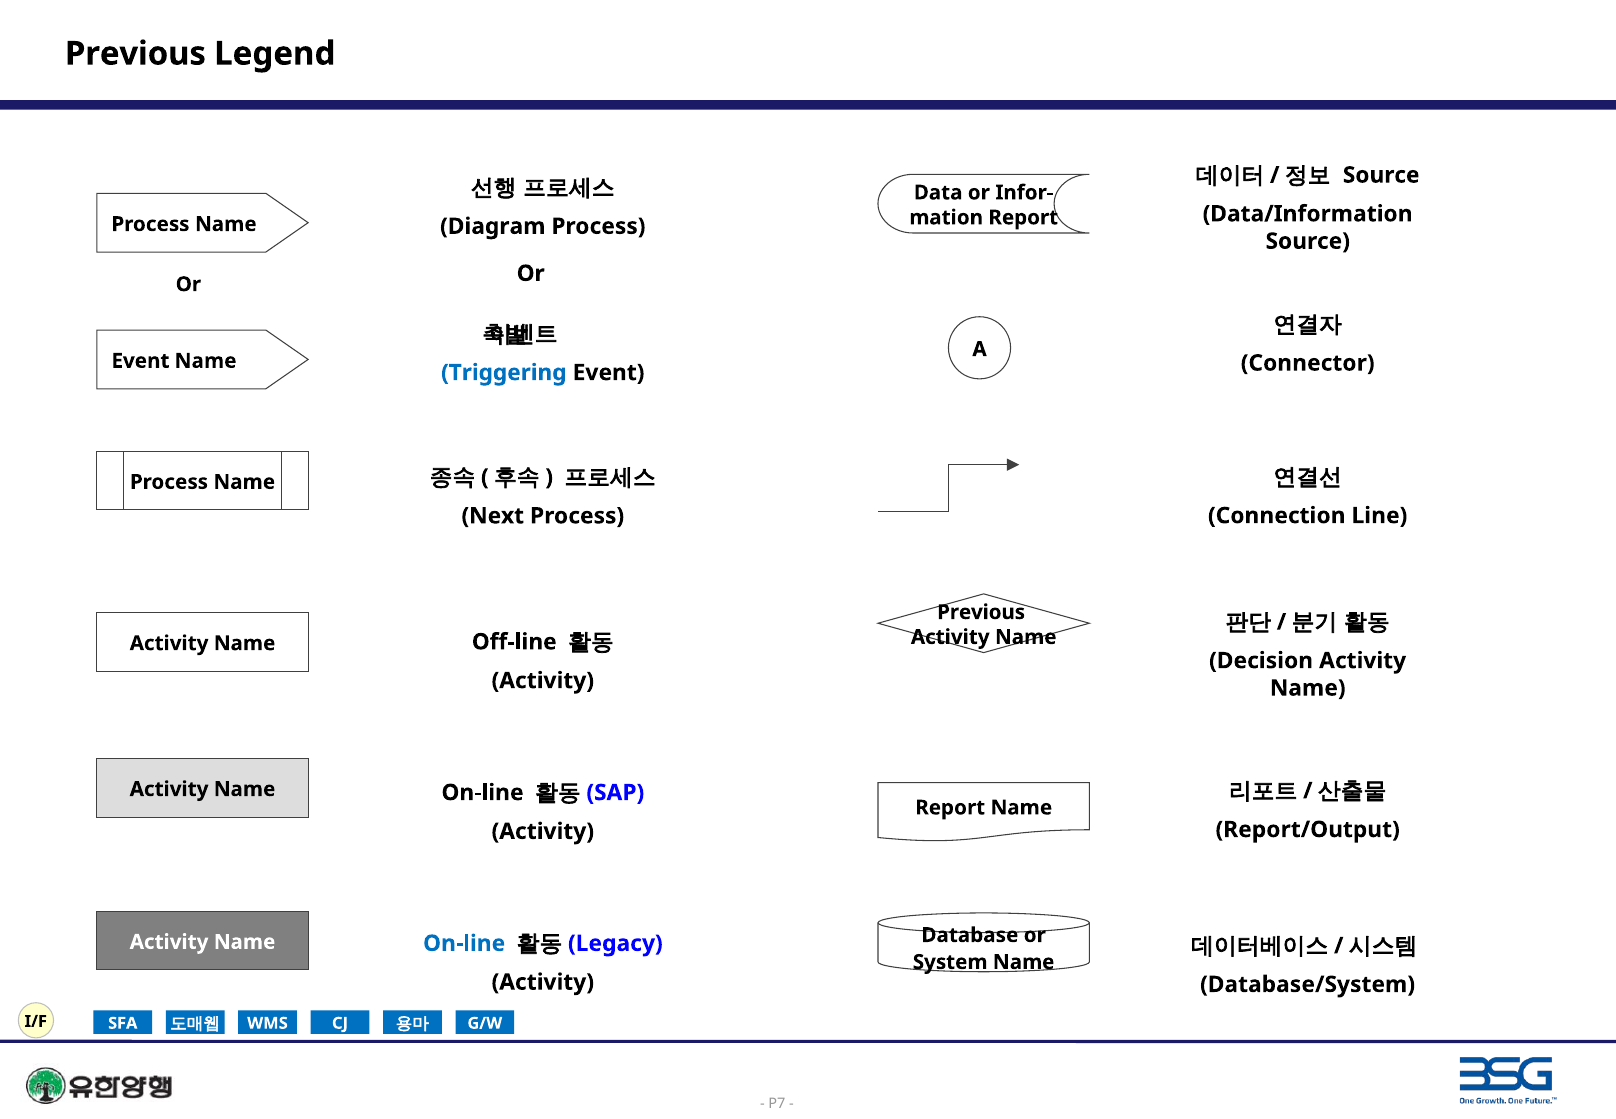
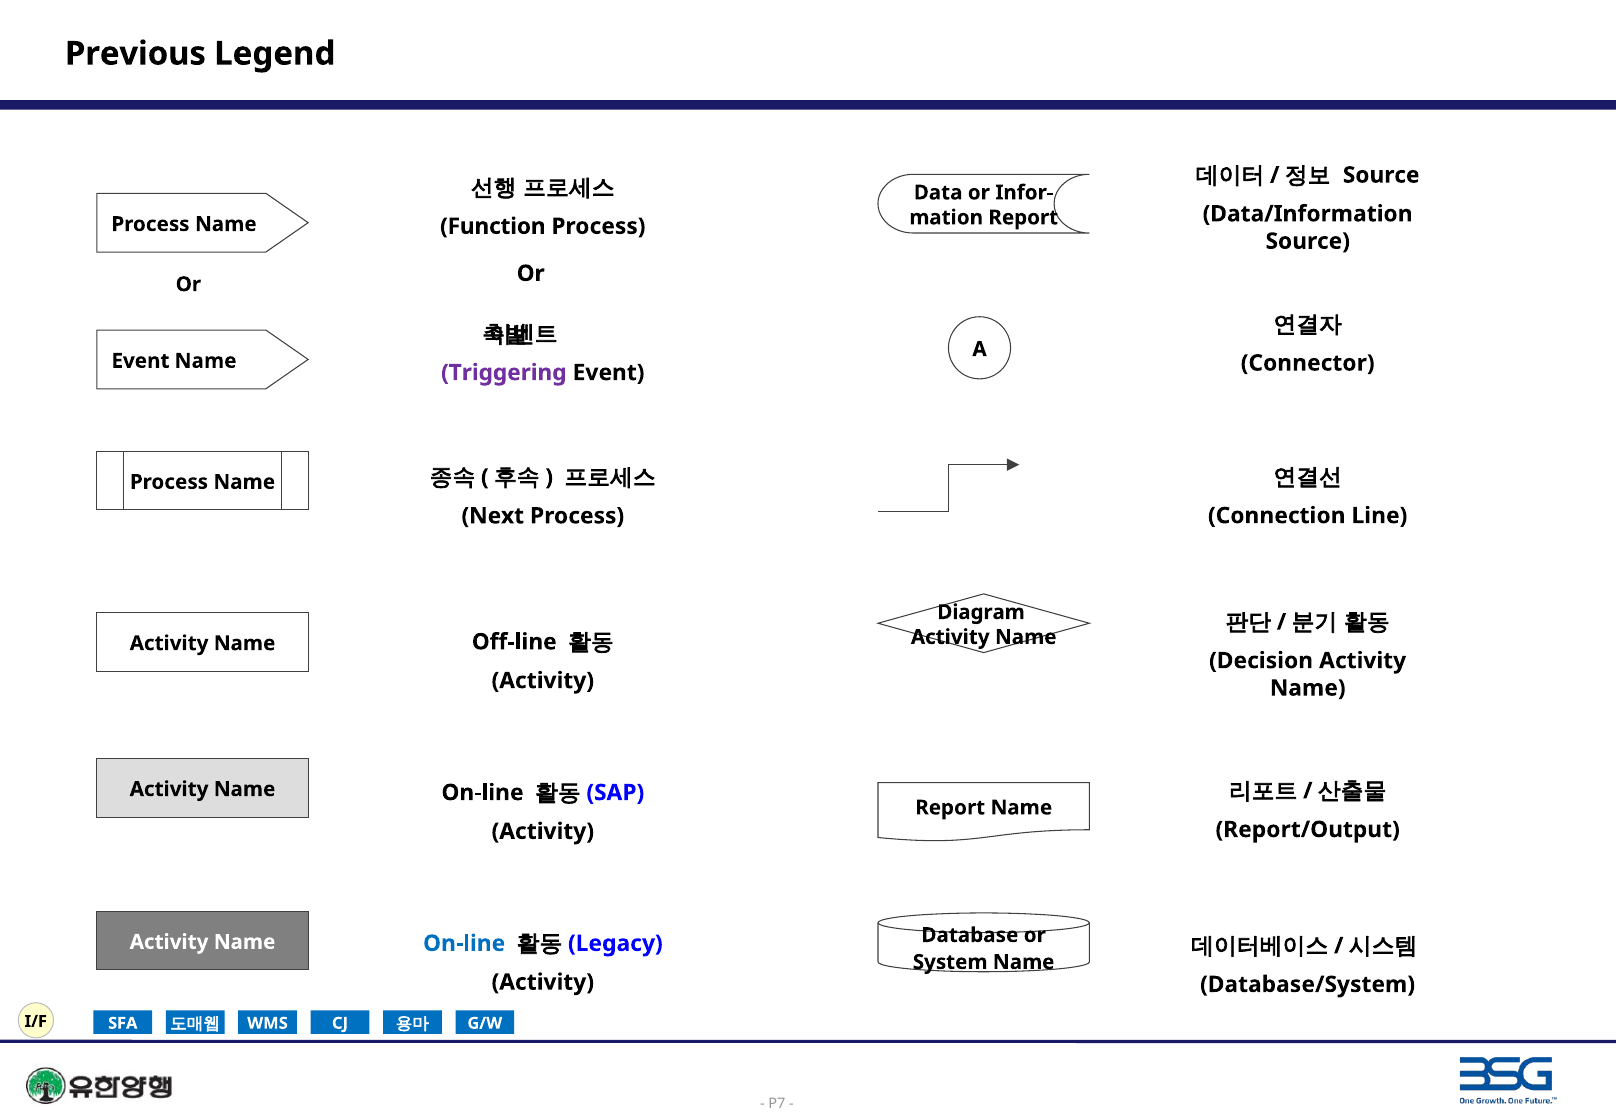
Diagram: Diagram -> Function (493, 226)
Triggering colour: blue -> purple (504, 373)
Previous: Previous -> Diagram (981, 612)
